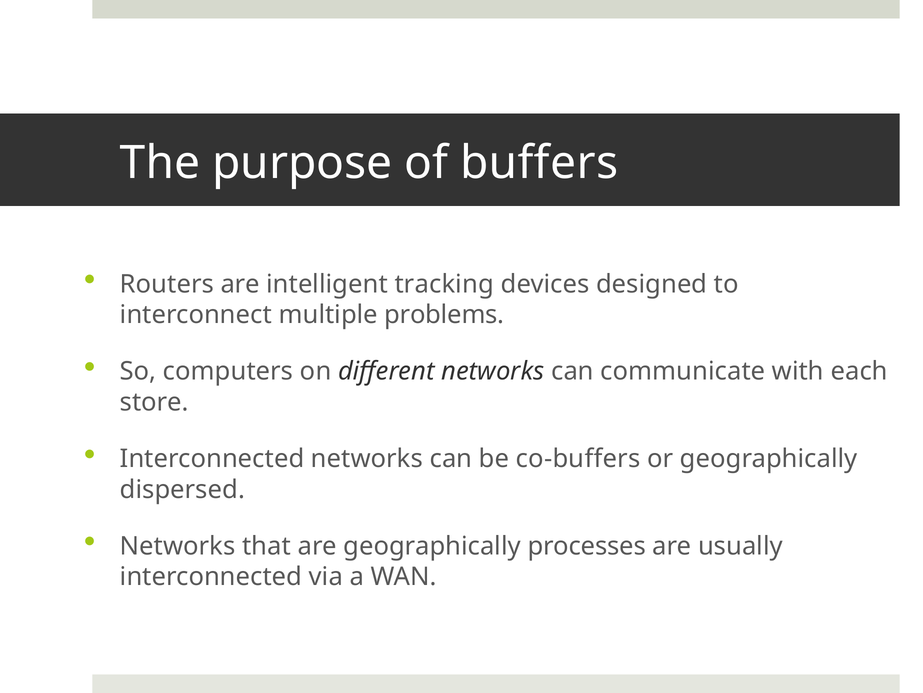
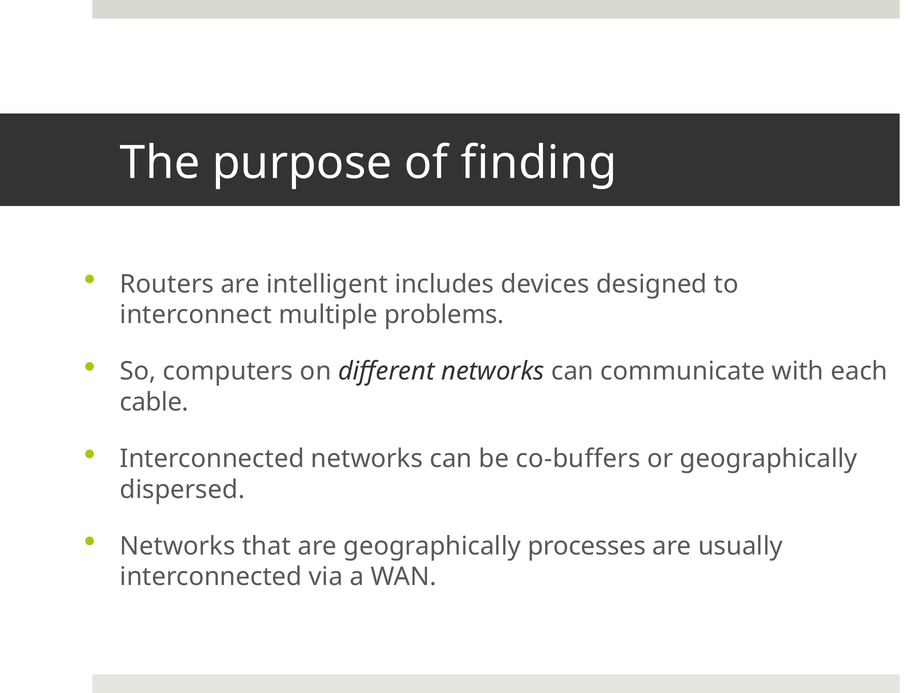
buffers: buffers -> finding (539, 163)
tracking: tracking -> includes (444, 284)
store: store -> cable (154, 402)
